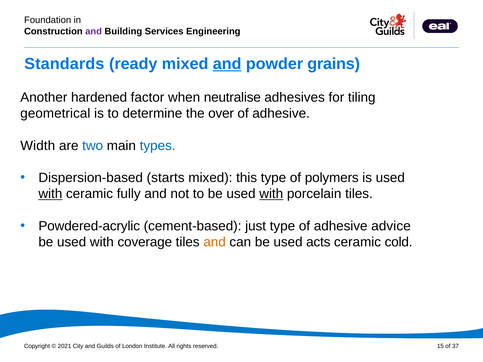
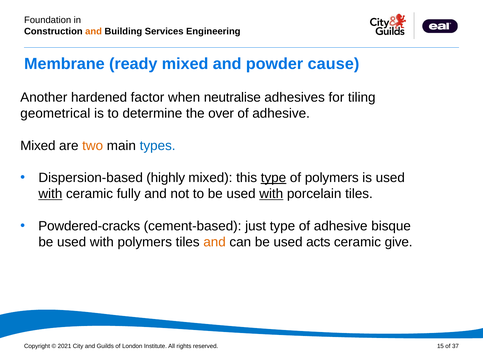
and colour: purple -> orange (94, 31)
Standards: Standards -> Membrane (64, 64)
and underline: present -> none (227, 64)
grains: grains -> cause (333, 64)
Width: Width -> Mixed (38, 146)
two colour: blue -> orange (93, 146)
starts: starts -> highly (166, 178)
type underline: none -> present (273, 178)
Powdered-acrylic: Powdered-acrylic -> Powdered-cracks (89, 226)
advice: advice -> bisque (391, 226)
with coverage: coverage -> polymers (145, 242)
cold: cold -> give (399, 242)
